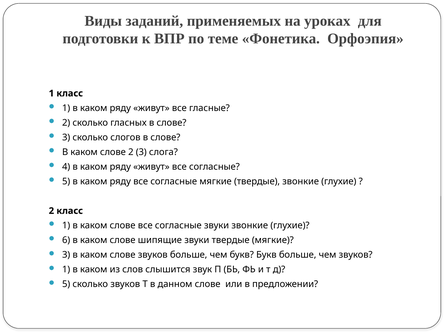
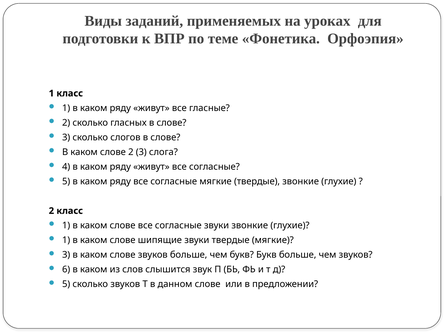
6: 6 -> 1 (66, 240)
1: 1 -> 6 (66, 270)
